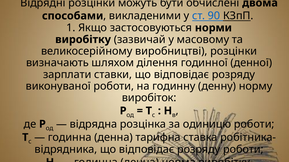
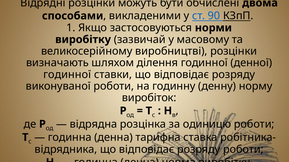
зарплати: зарплати -> годинної (67, 75)
